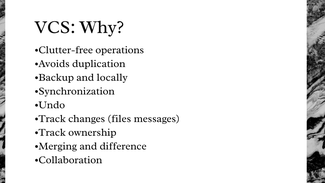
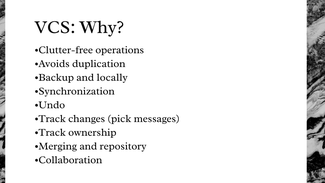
files: files -> pick (119, 119)
difference: difference -> repository (123, 146)
